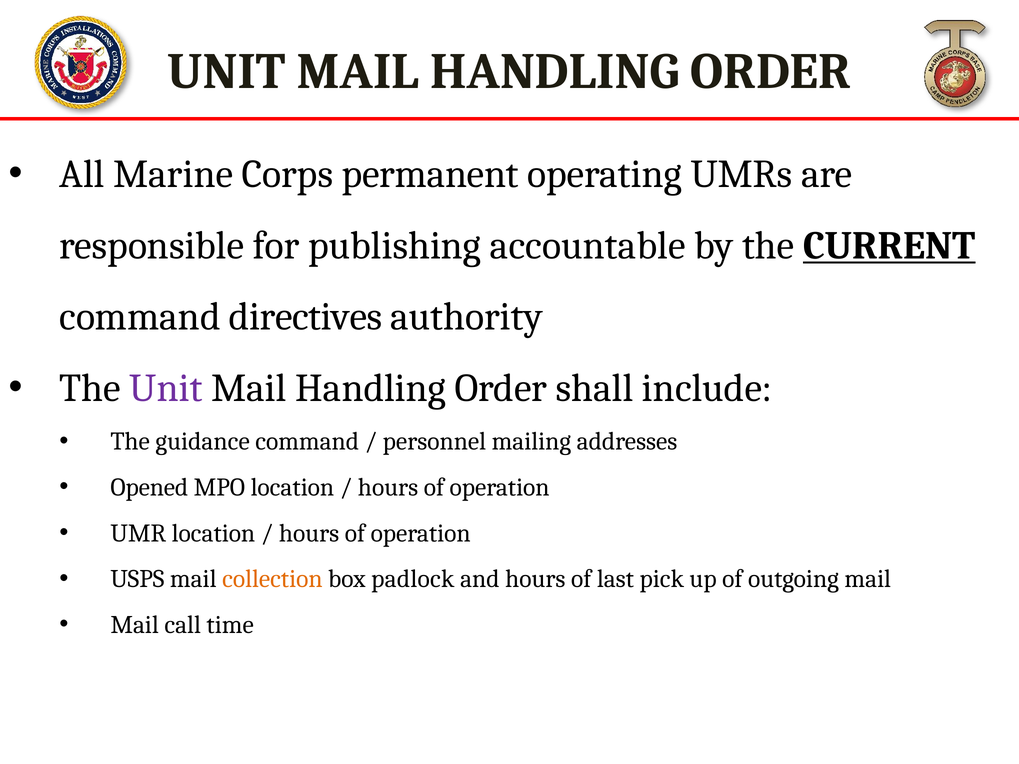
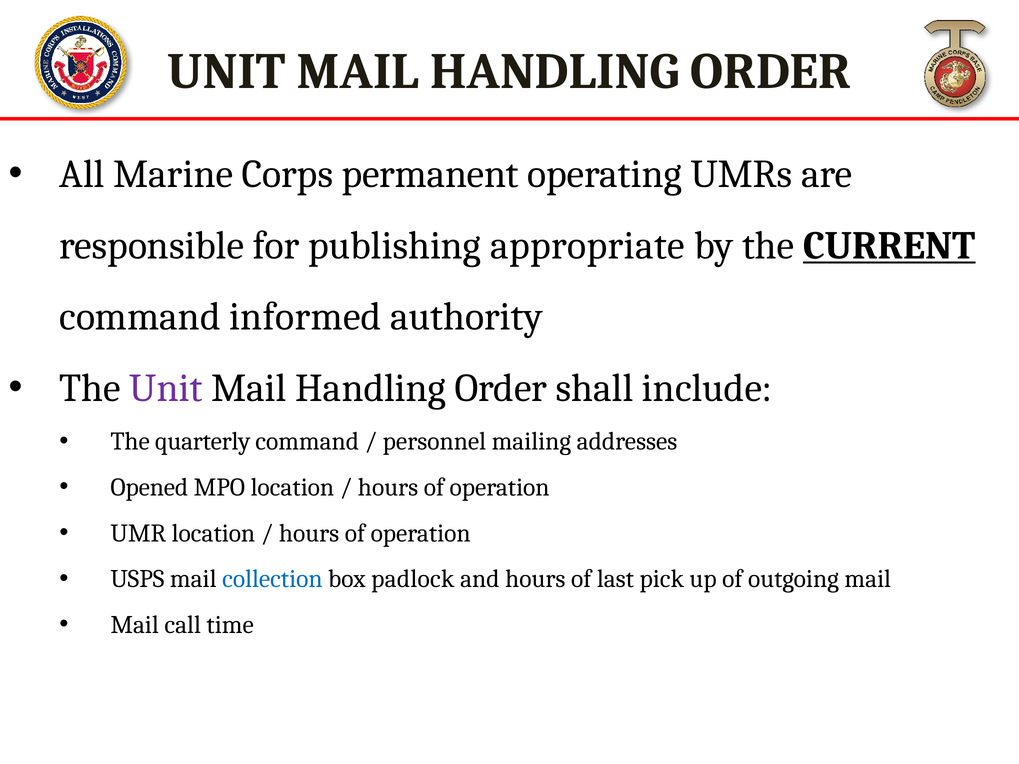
accountable: accountable -> appropriate (588, 246)
directives: directives -> informed (305, 317)
guidance: guidance -> quarterly (203, 442)
collection colour: orange -> blue (272, 579)
